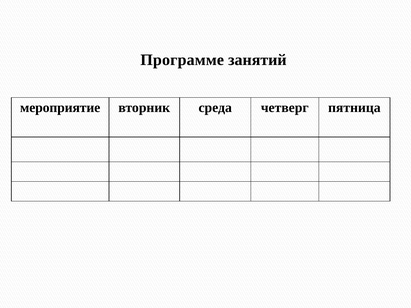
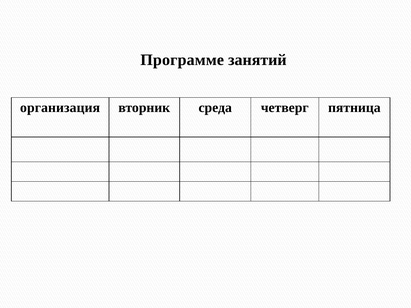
мероприятие: мероприятие -> организация (60, 108)
